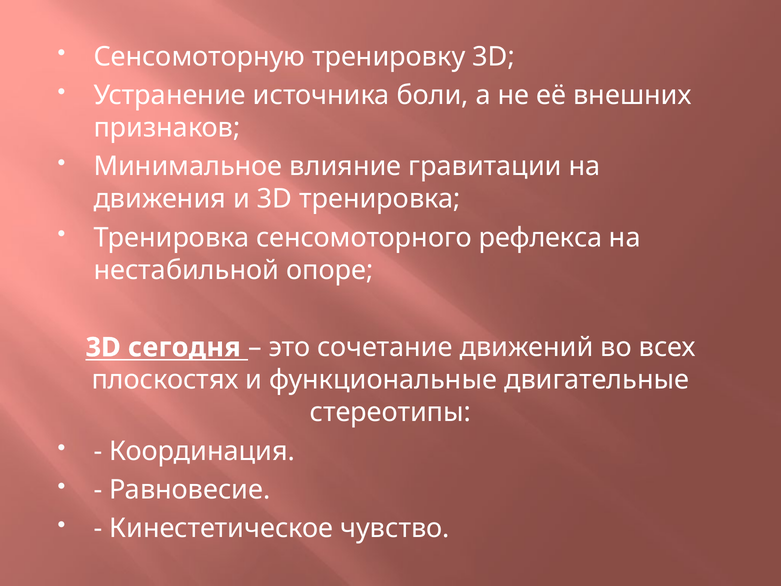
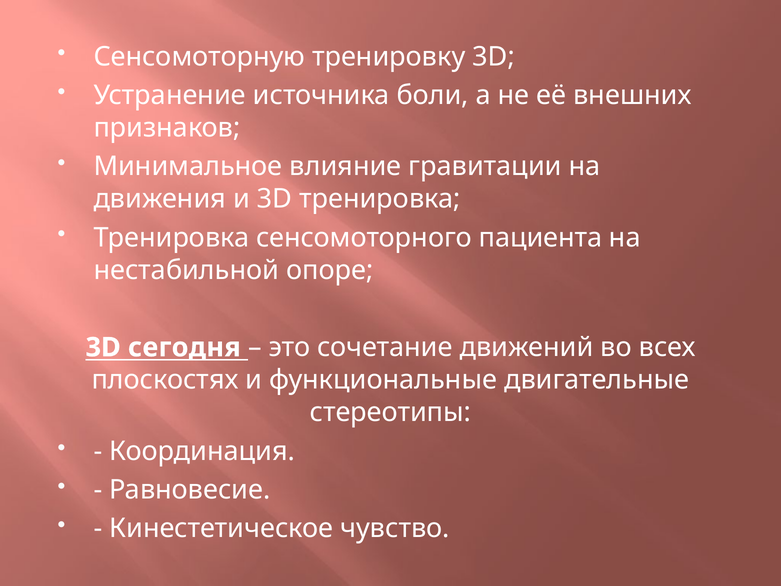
рефлекса: рефлекса -> пациента (540, 237)
